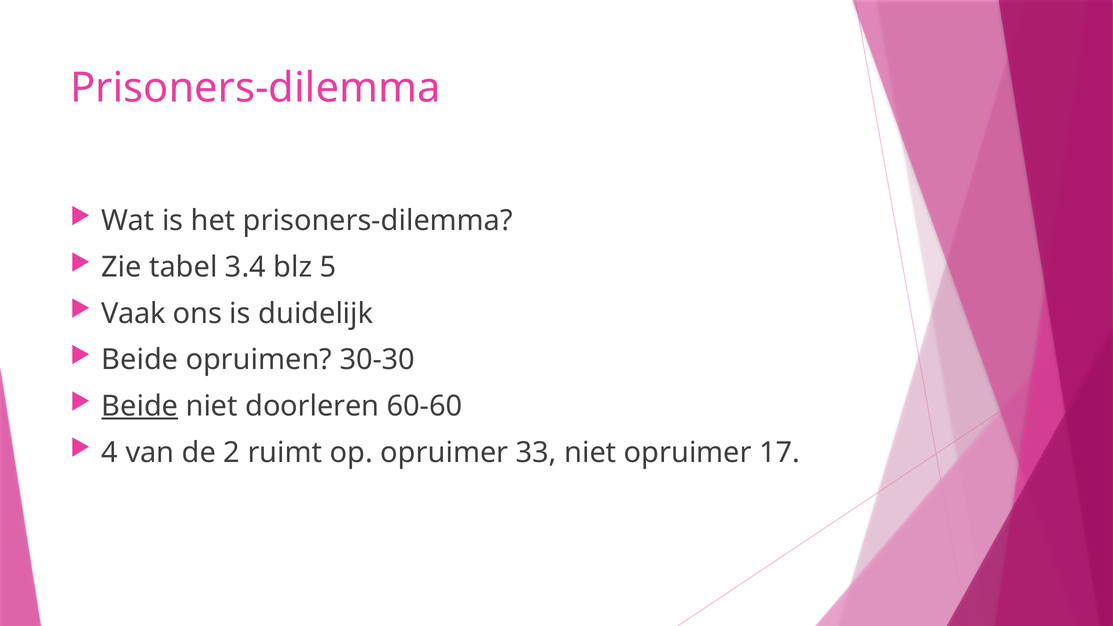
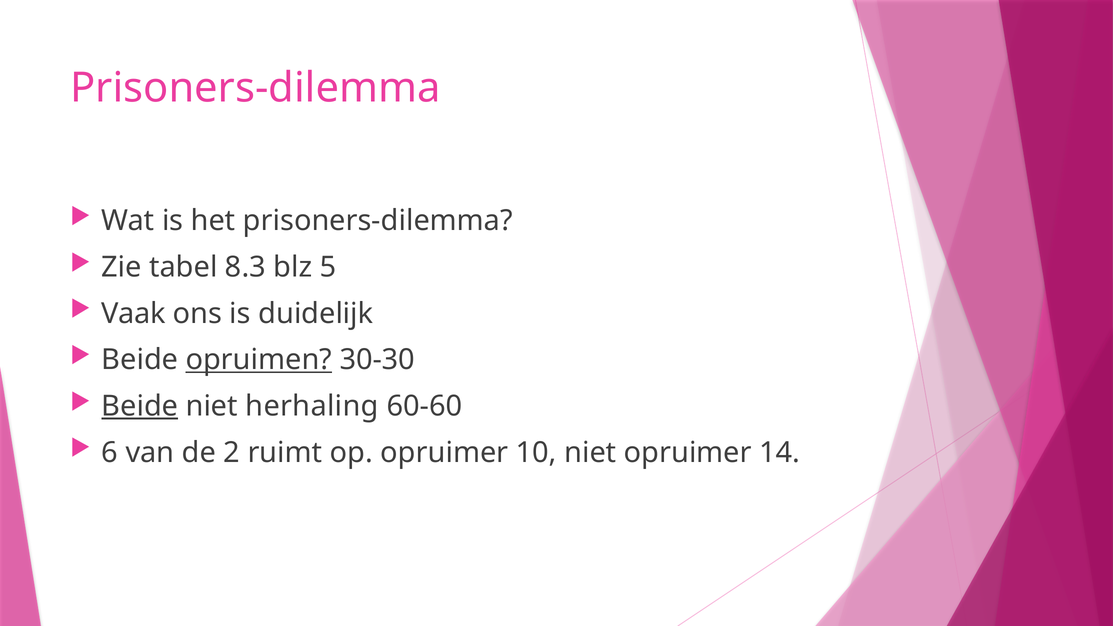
3.4: 3.4 -> 8.3 (245, 267)
opruimen underline: none -> present (259, 360)
doorleren: doorleren -> herhaling (312, 406)
4: 4 -> 6 (110, 453)
33: 33 -> 10 (536, 453)
17: 17 -> 14 (780, 453)
